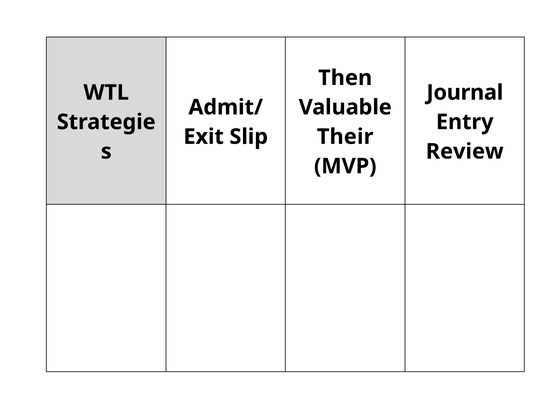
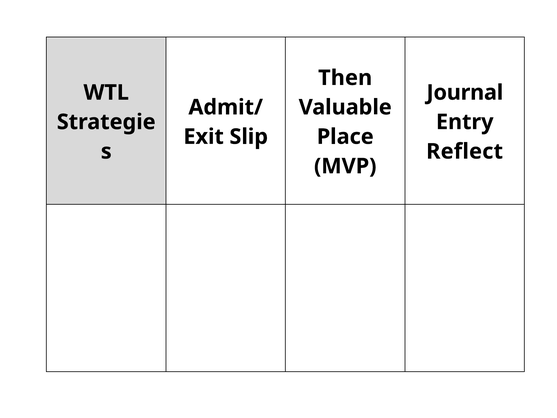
Their: Their -> Place (345, 137)
Review: Review -> Reflect (465, 151)
